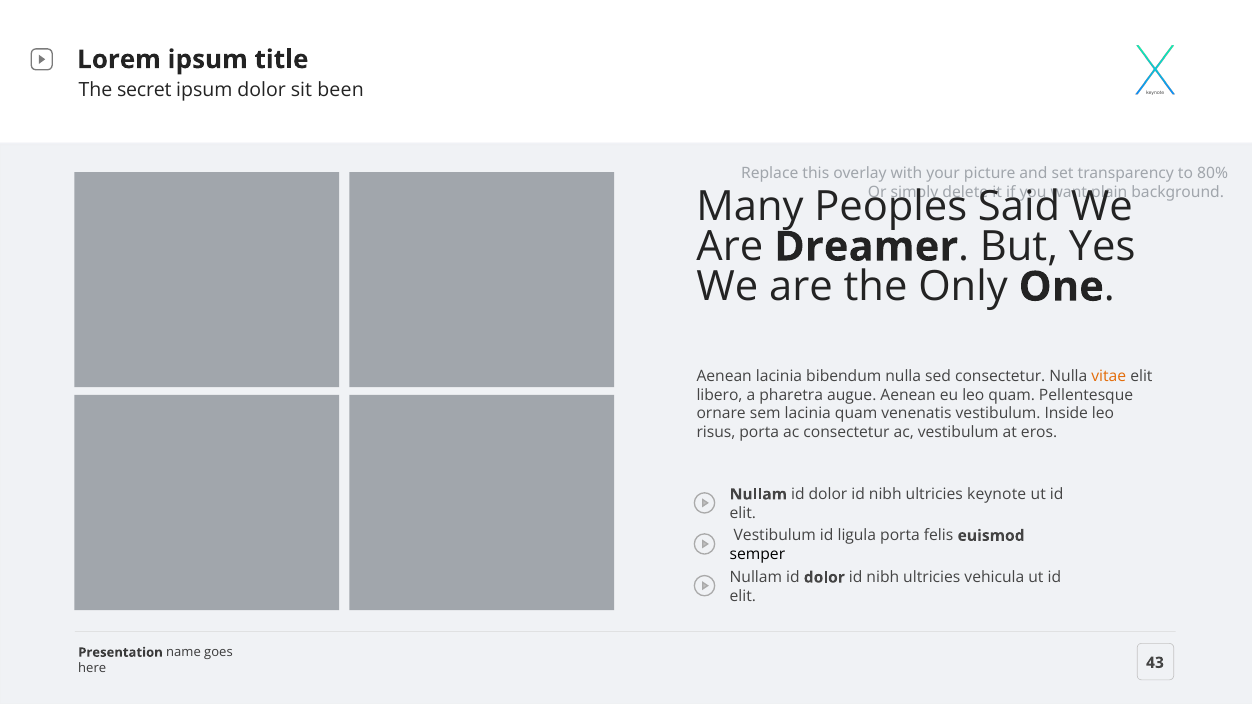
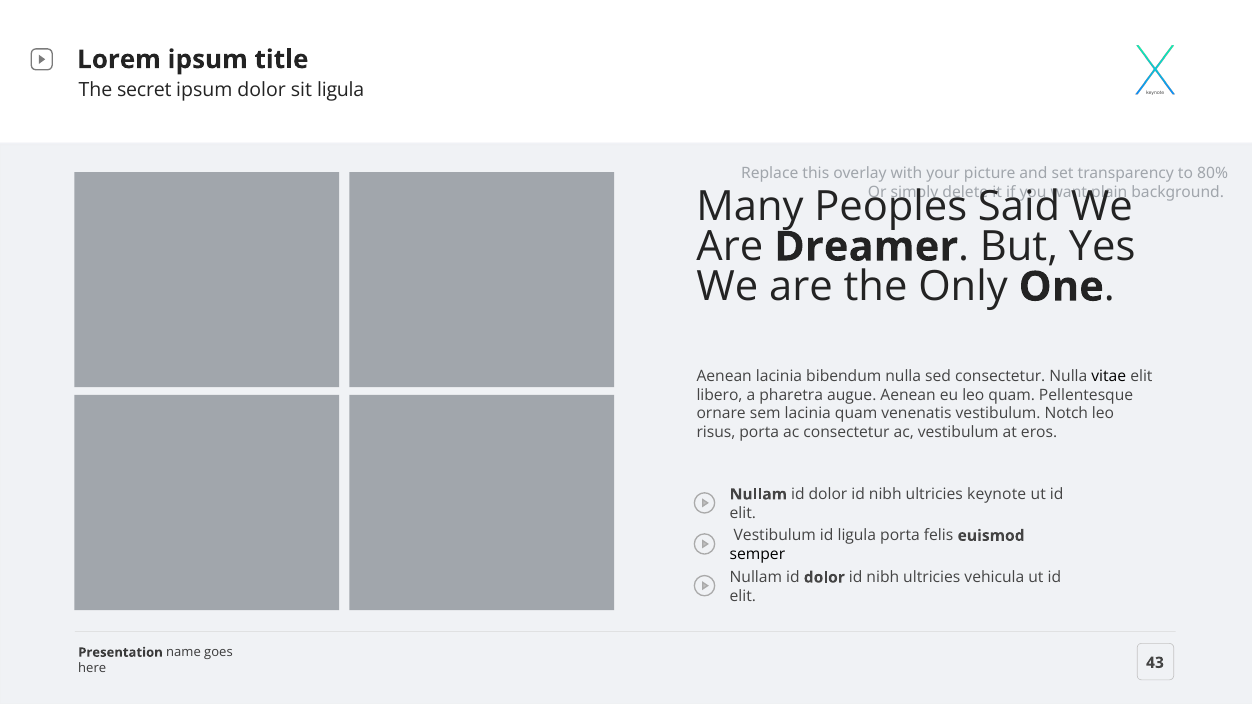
sit been: been -> ligula (341, 90)
vitae colour: orange -> black (1109, 376)
Inside: Inside -> Notch (1066, 414)
